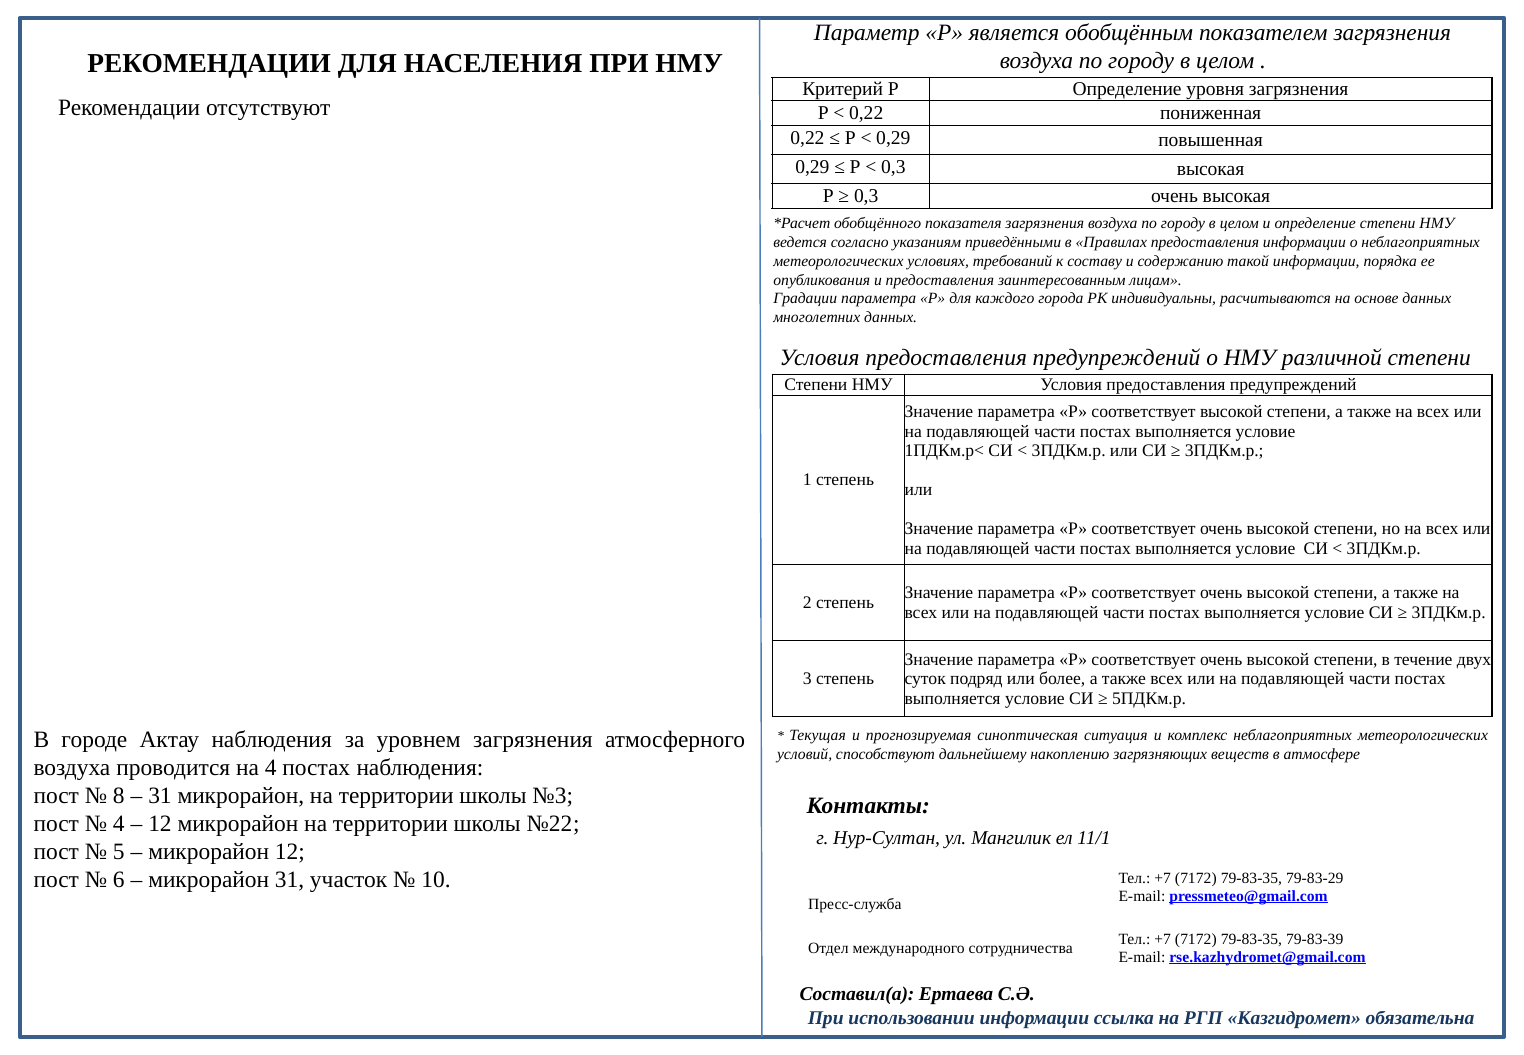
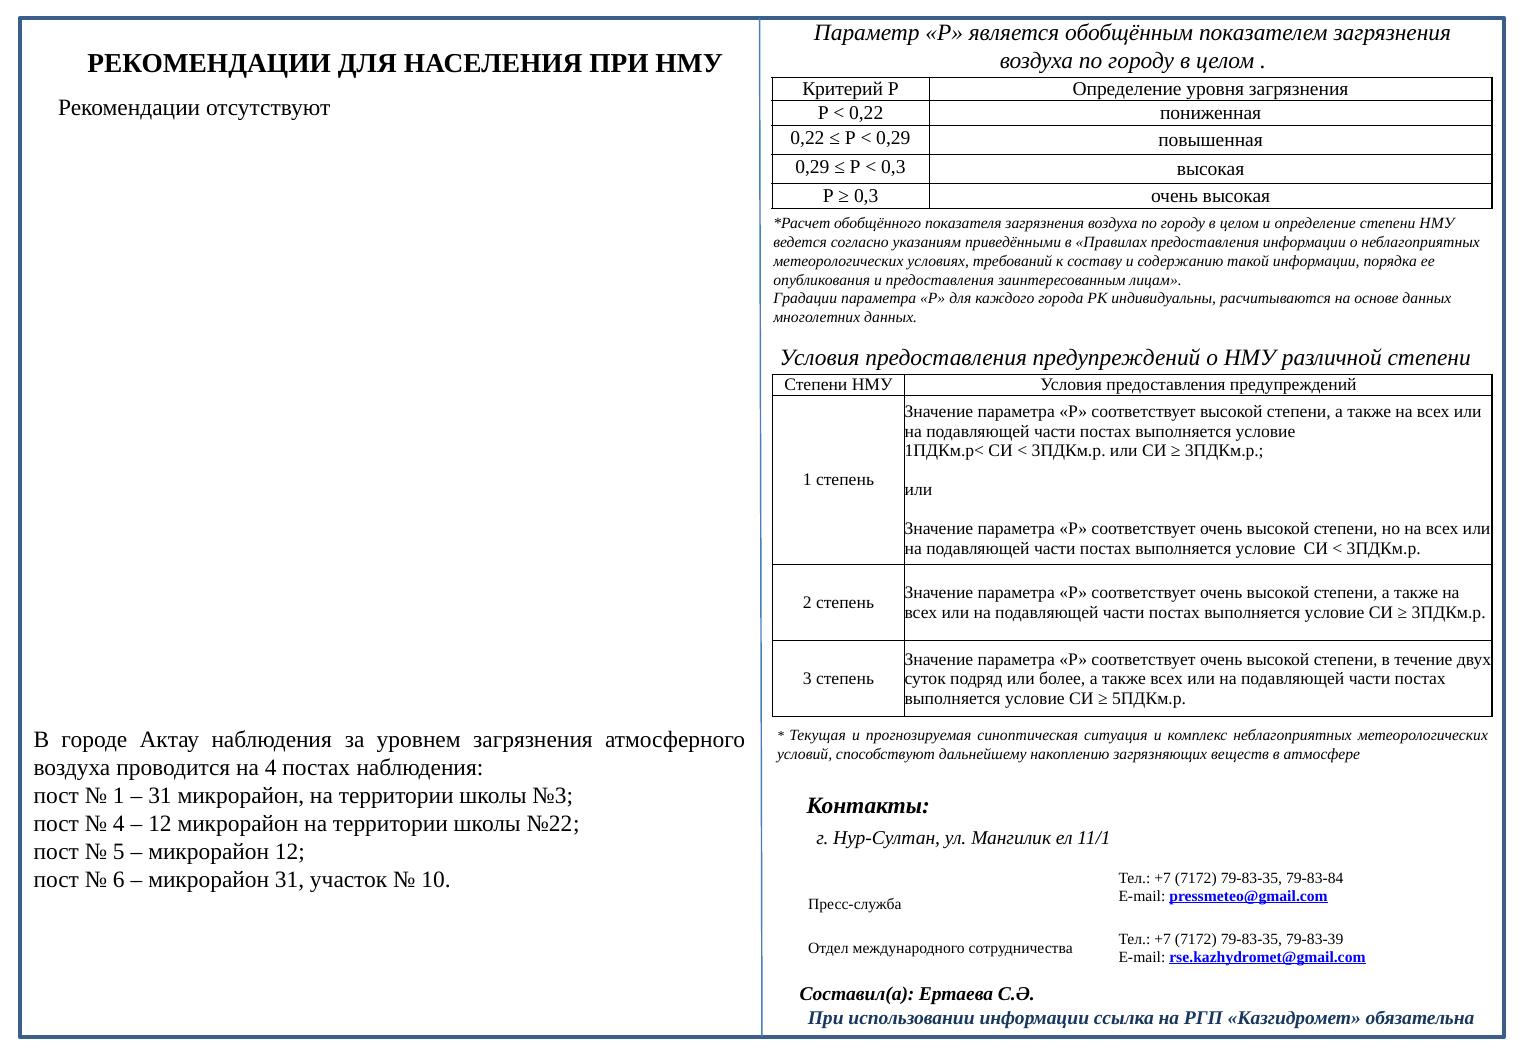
8: 8 -> 1 (119, 796)
79-83-29: 79-83-29 -> 79-83-84 (1315, 879)
